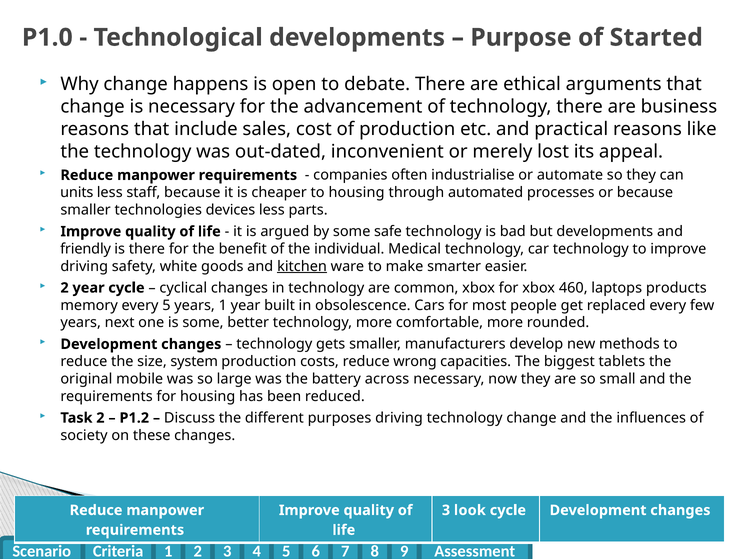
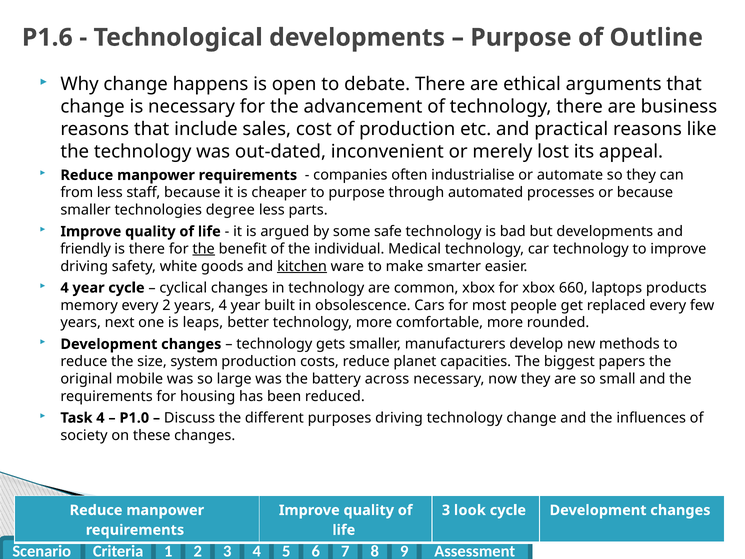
P1.0: P1.0 -> P1.6 (47, 37)
Started: Started -> Outline (656, 37)
units: units -> from (77, 192)
to housing: housing -> purpose (357, 192)
devices: devices -> degree (230, 210)
the underline: none -> present (204, 249)
2: 2 -> 4 (65, 288)
460: 460 -> 660 (573, 288)
every 5: 5 -> 2 (166, 305)
years 1: 1 -> 4 (223, 305)
is some: some -> leaps (203, 322)
wrong: wrong -> planet (415, 361)
tablets: tablets -> papers (622, 361)
Task 2: 2 -> 4 (100, 418)
P1.2: P1.2 -> P1.0 (134, 418)
